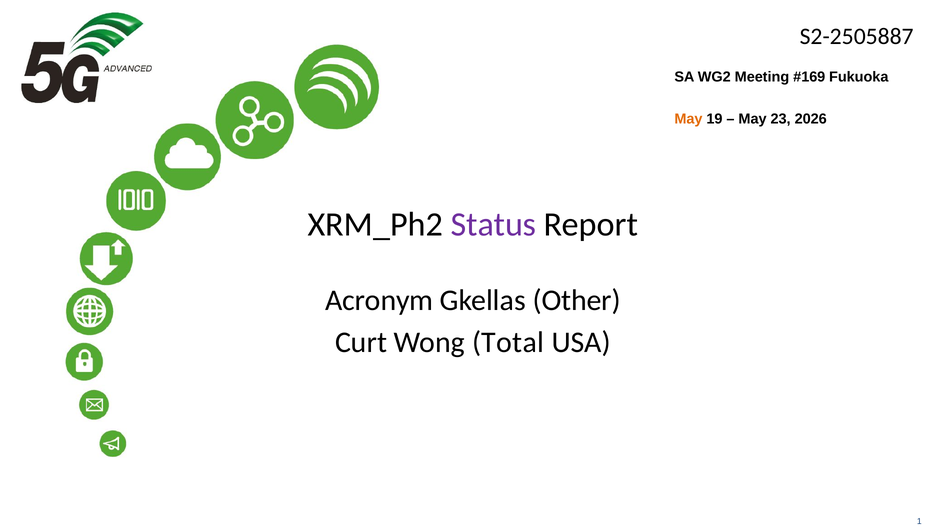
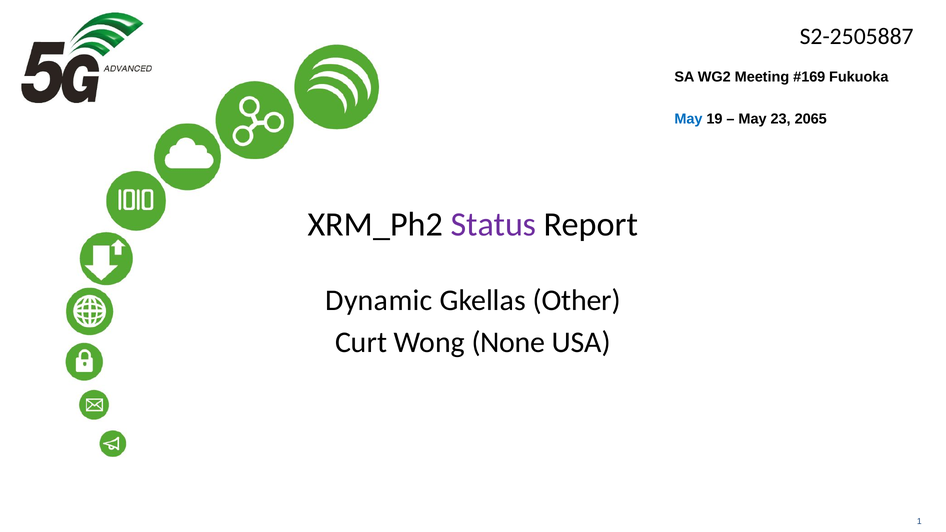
May colour: orange -> blue (688, 119)
2026: 2026 -> 2065 (811, 119)
Acronym: Acronym -> Dynamic (379, 300)
Total: Total -> None (508, 342)
